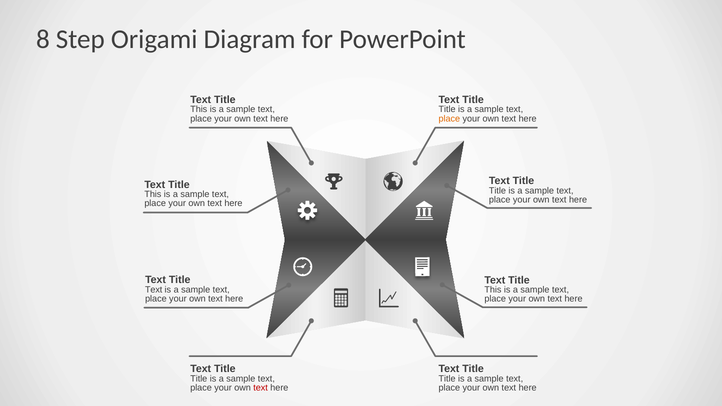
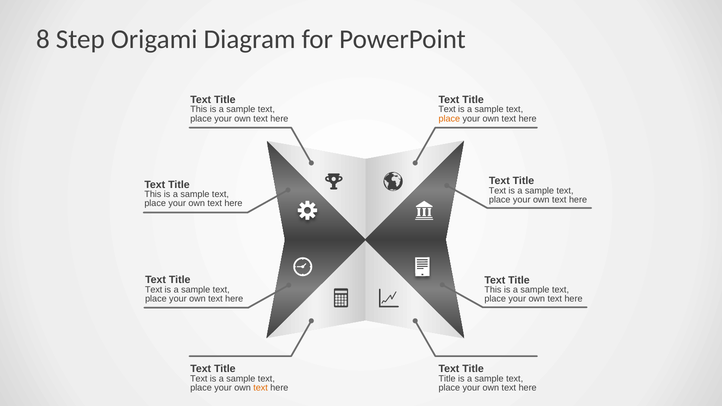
Title: Title -> Text (447, 110)
Title: Title -> Text (497, 191)
Title: Title -> Text (199, 379)
text colour: red -> orange (261, 388)
